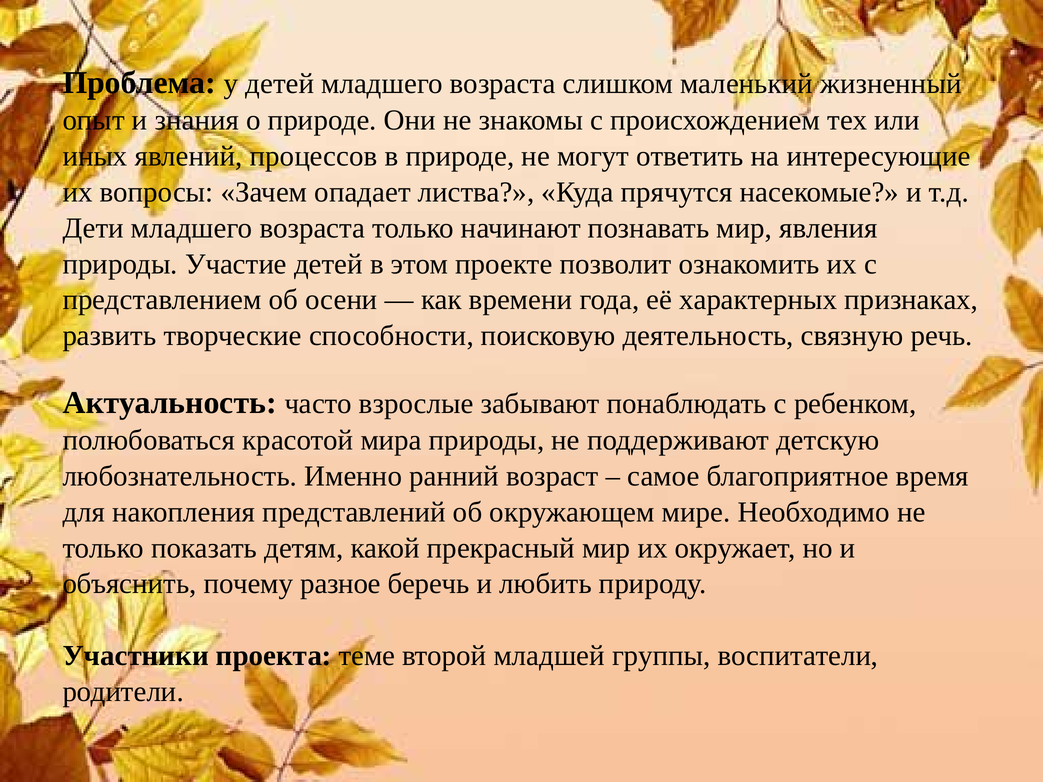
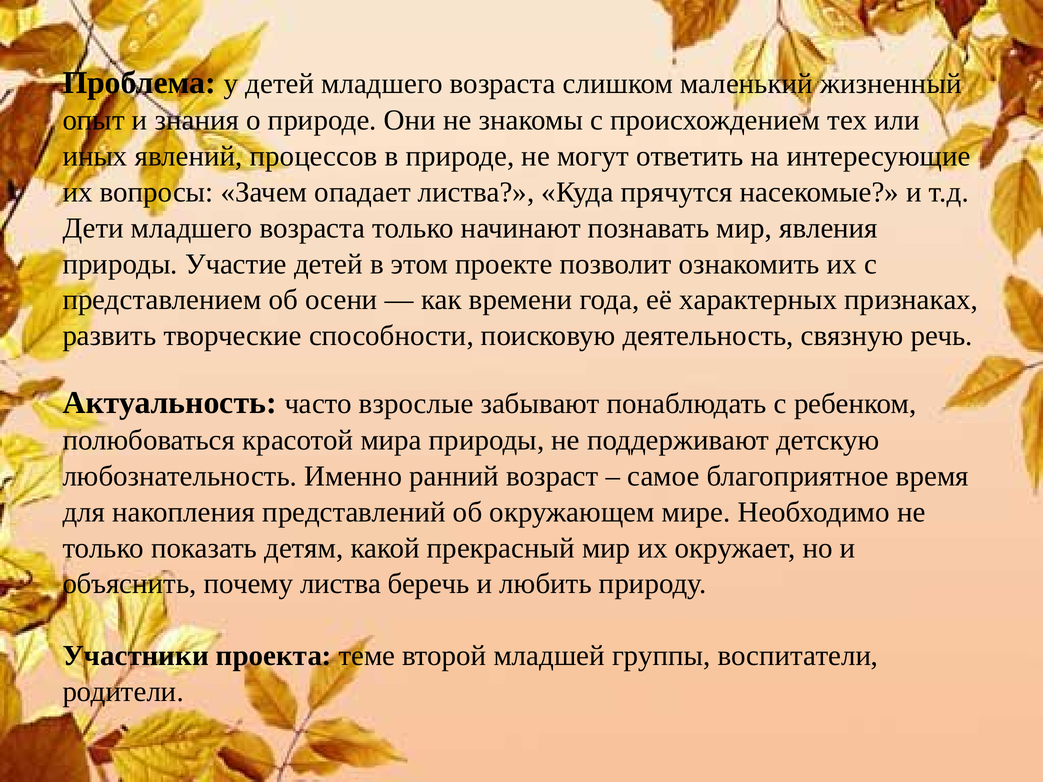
почему разное: разное -> листва (341, 584)
